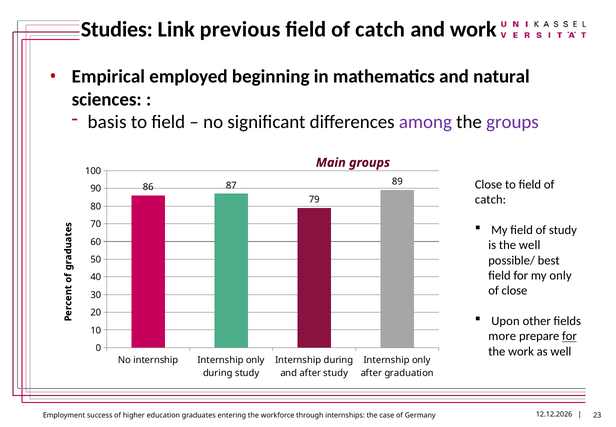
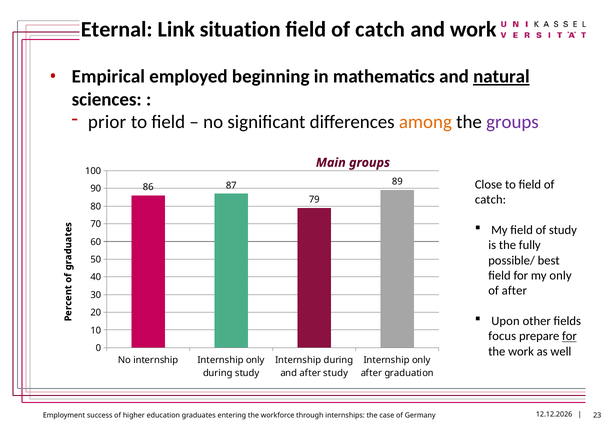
Studies: Studies -> Eternal (117, 29)
previous: previous -> situation (240, 29)
natural underline: none -> present (501, 76)
basis: basis -> prior (107, 122)
among colour: purple -> orange (425, 122)
the well: well -> fully (530, 245)
of close: close -> after (514, 290)
more: more -> focus (502, 336)
